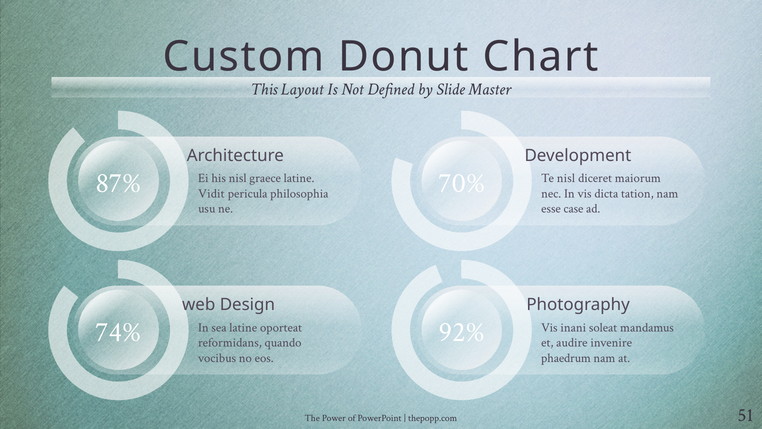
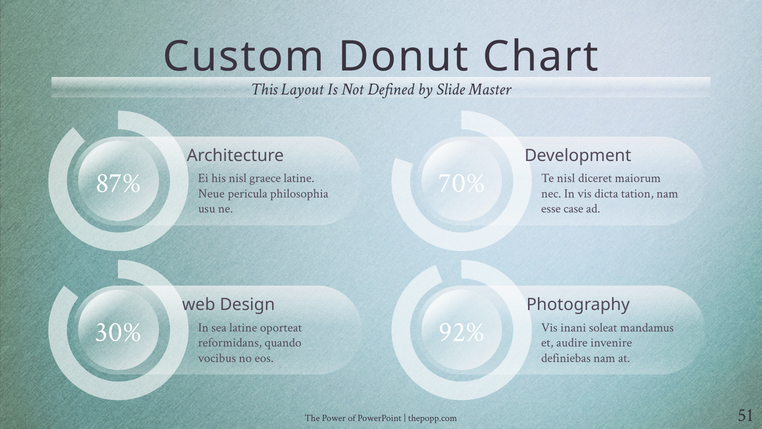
Vidit: Vidit -> Neue (211, 193)
74%: 74% -> 30% (118, 332)
phaedrum: phaedrum -> definiebas (566, 358)
